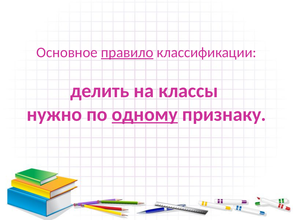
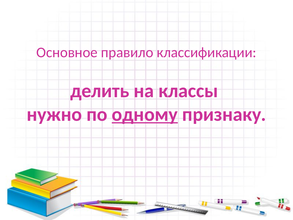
правило underline: present -> none (127, 52)
